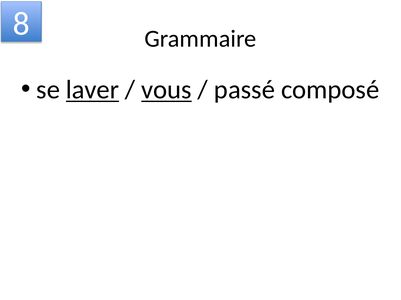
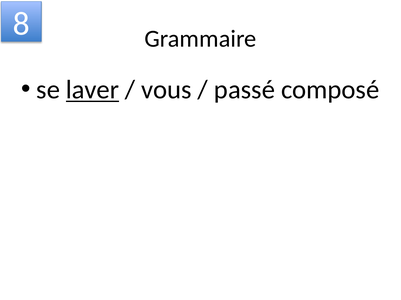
vous underline: present -> none (166, 90)
